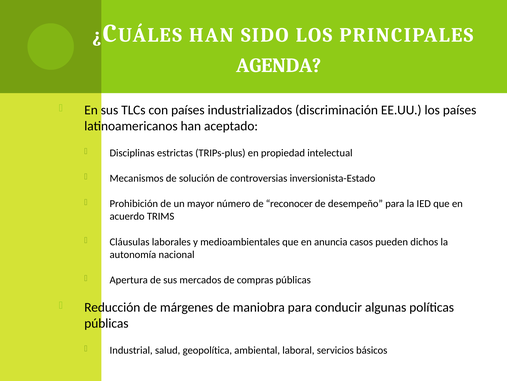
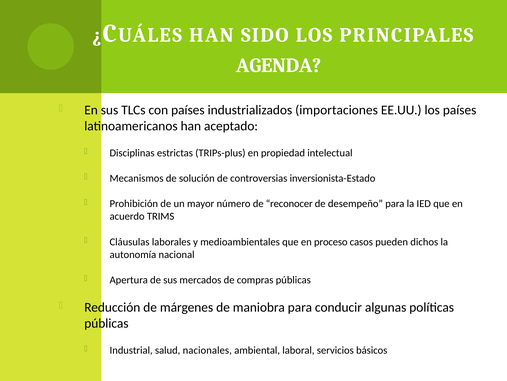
discriminación: discriminación -> importaciones (337, 110)
anuncia: anuncia -> proceso (331, 241)
geopolítica: geopolítica -> nacionales (207, 350)
